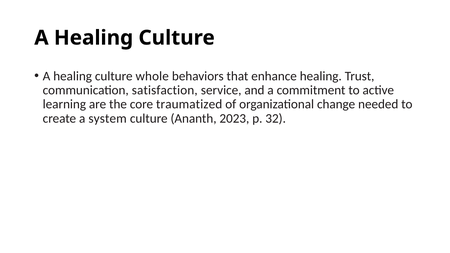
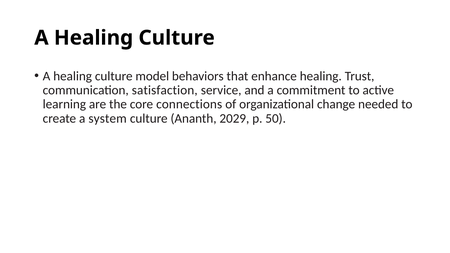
whole: whole -> model (152, 76)
traumatized: traumatized -> connections (189, 104)
2023: 2023 -> 2029 (234, 119)
32: 32 -> 50 (276, 119)
